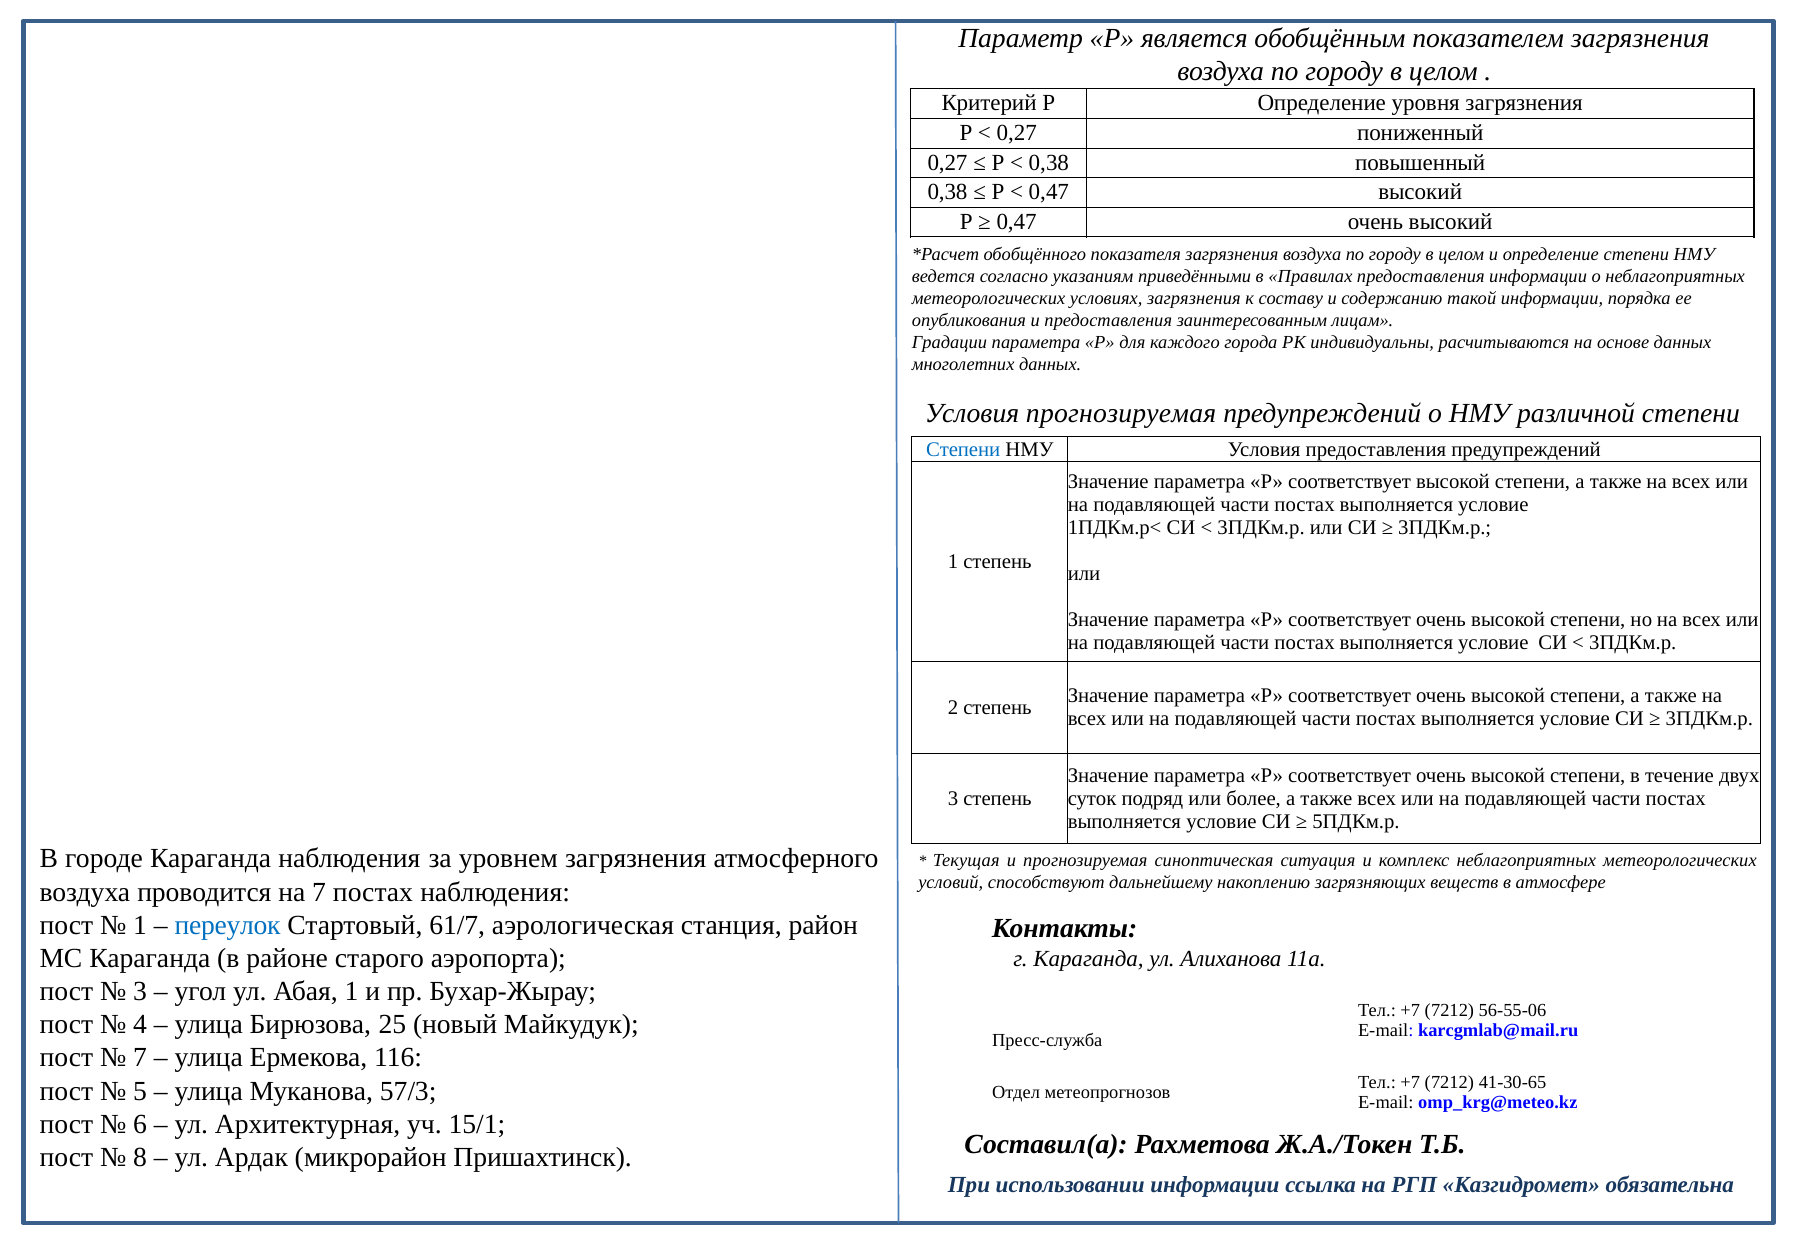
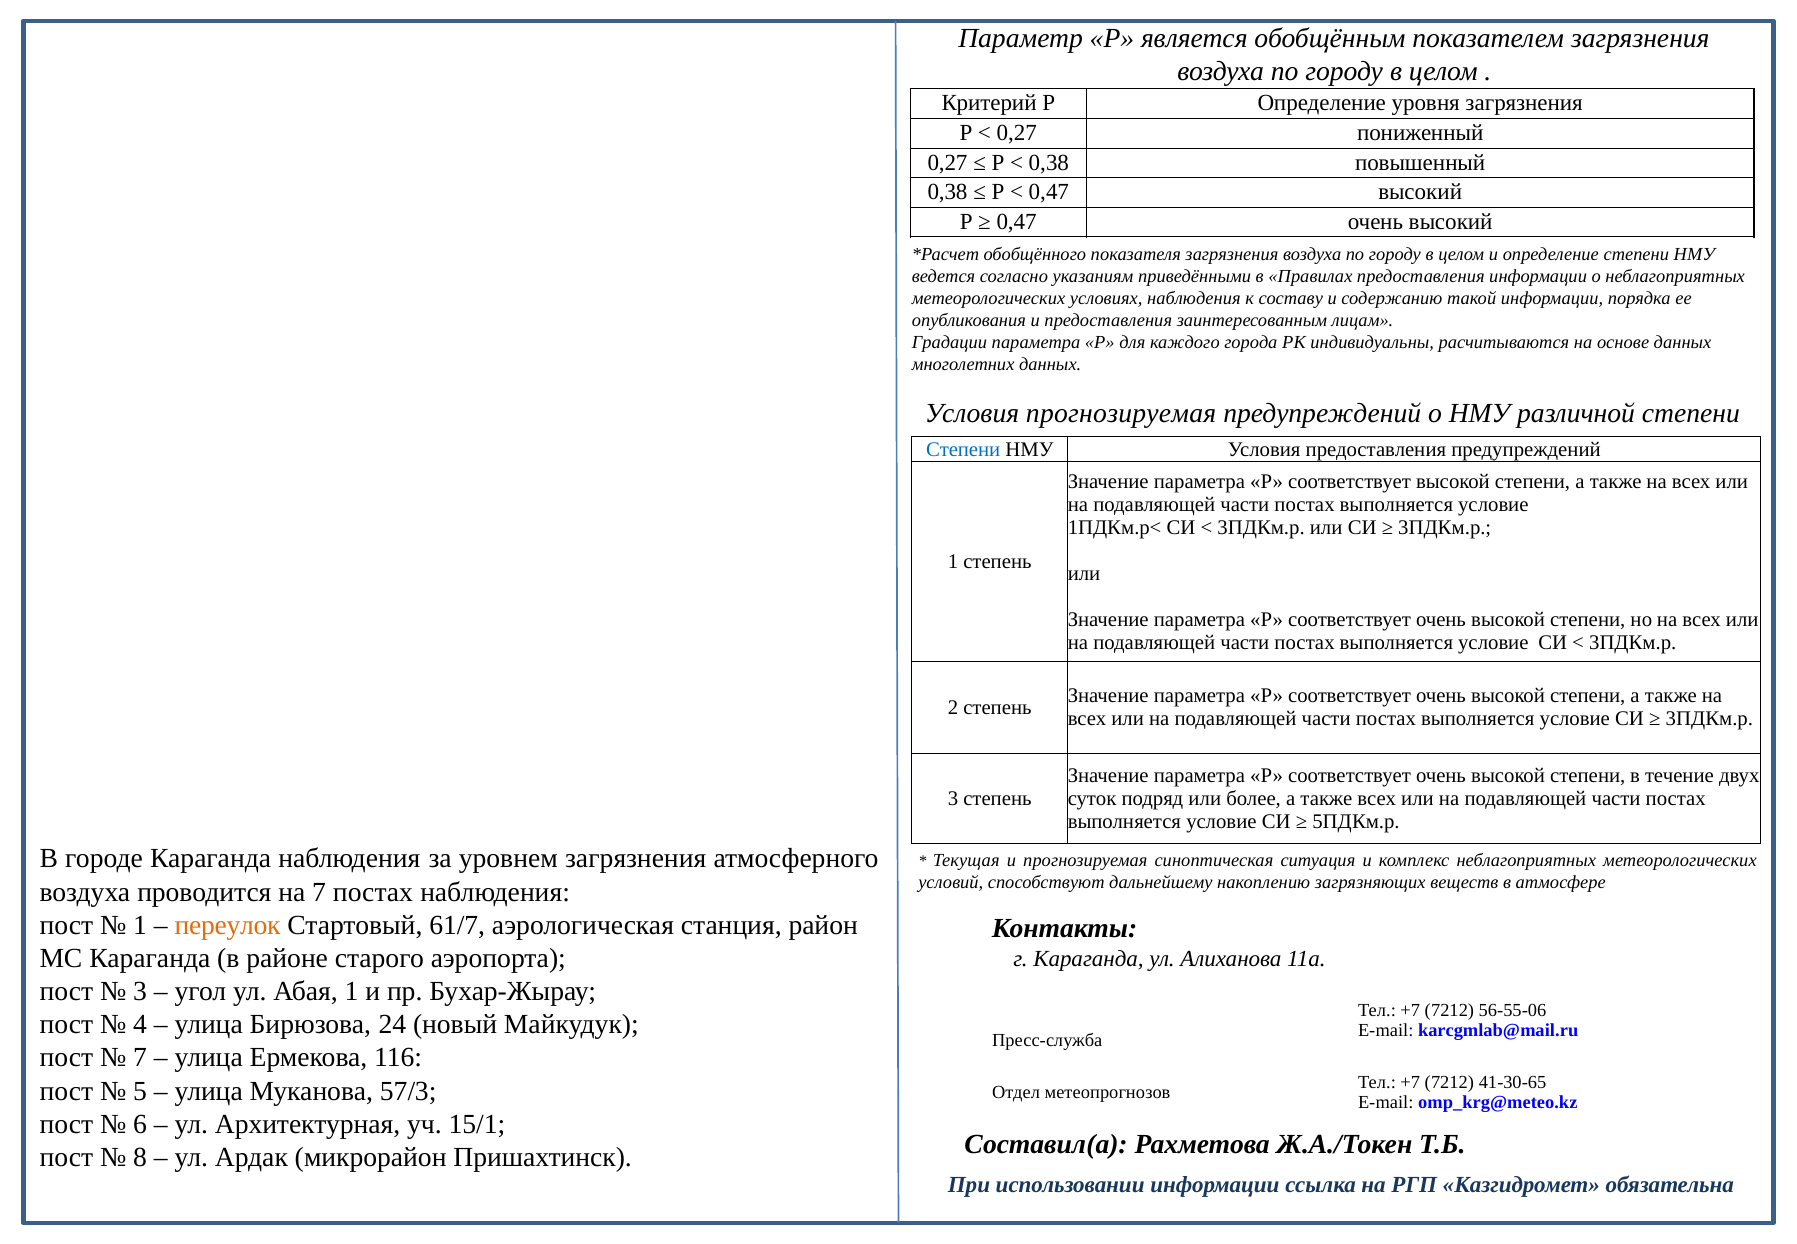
условиях загрязнения: загрязнения -> наблюдения (1194, 298)
переулок colour: blue -> orange (228, 925)
25: 25 -> 24 (392, 1025)
